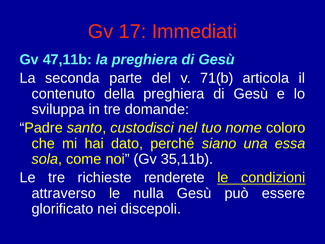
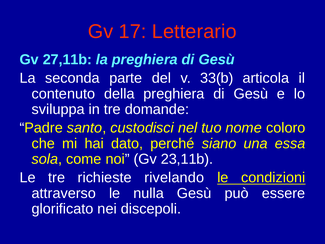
Immediati: Immediati -> Letterario (194, 31)
47,11b: 47,11b -> 27,11b (67, 60)
71(b: 71(b -> 33(b (217, 78)
35,11b: 35,11b -> 23,11b (187, 159)
renderete: renderete -> rivelando (174, 178)
